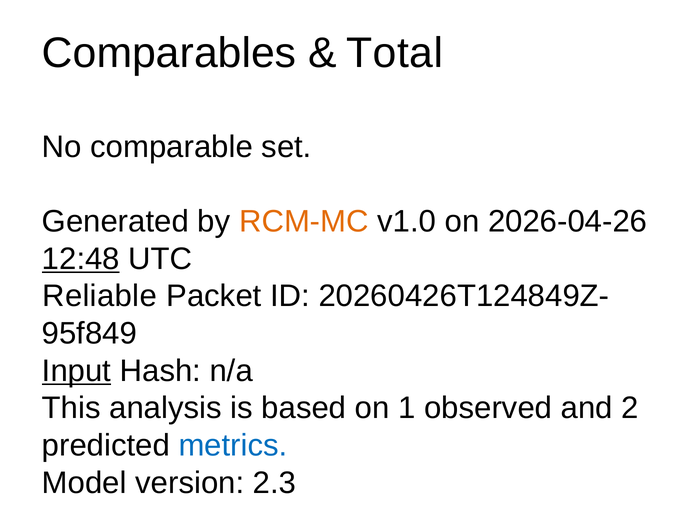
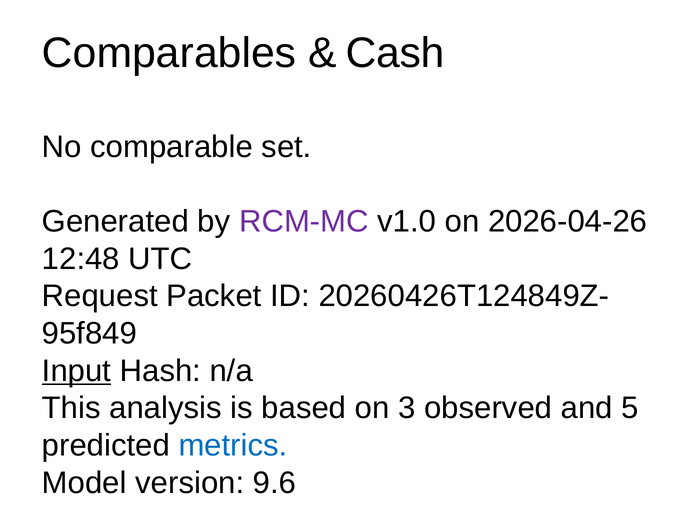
Total: Total -> Cash (395, 53)
RCM-MC colour: orange -> purple (304, 221)
12:48 underline: present -> none (81, 259)
Reliable: Reliable -> Request (100, 296)
1: 1 -> 3 (407, 408)
2: 2 -> 5 (630, 408)
2.3: 2.3 -> 9.6 (275, 483)
